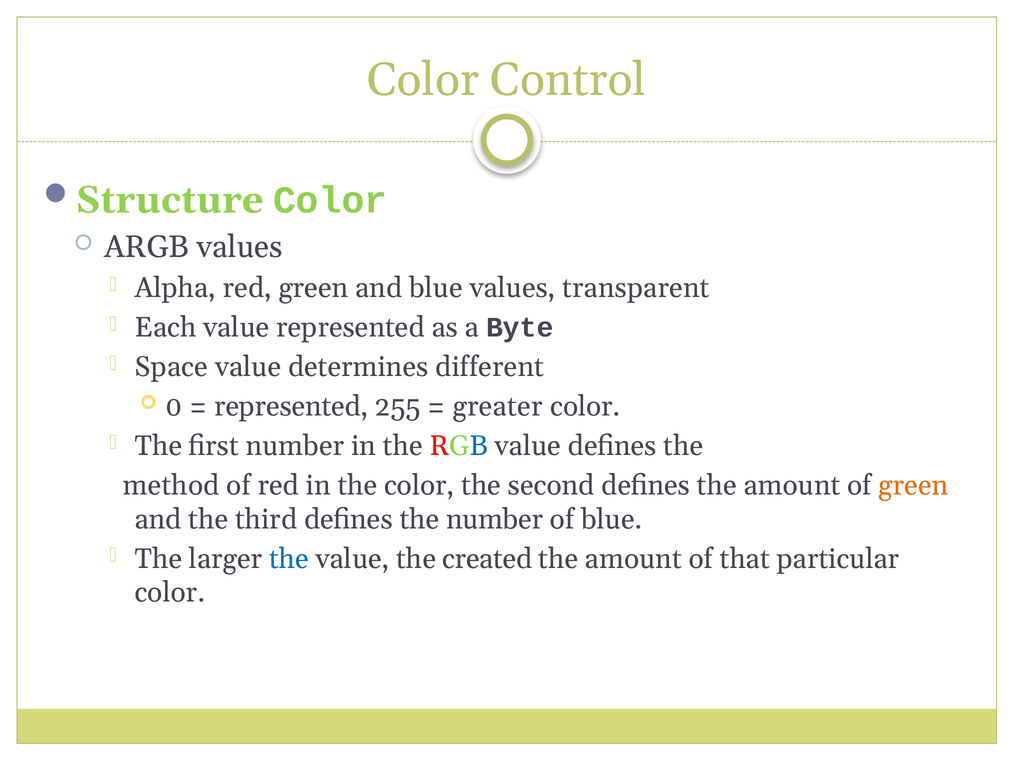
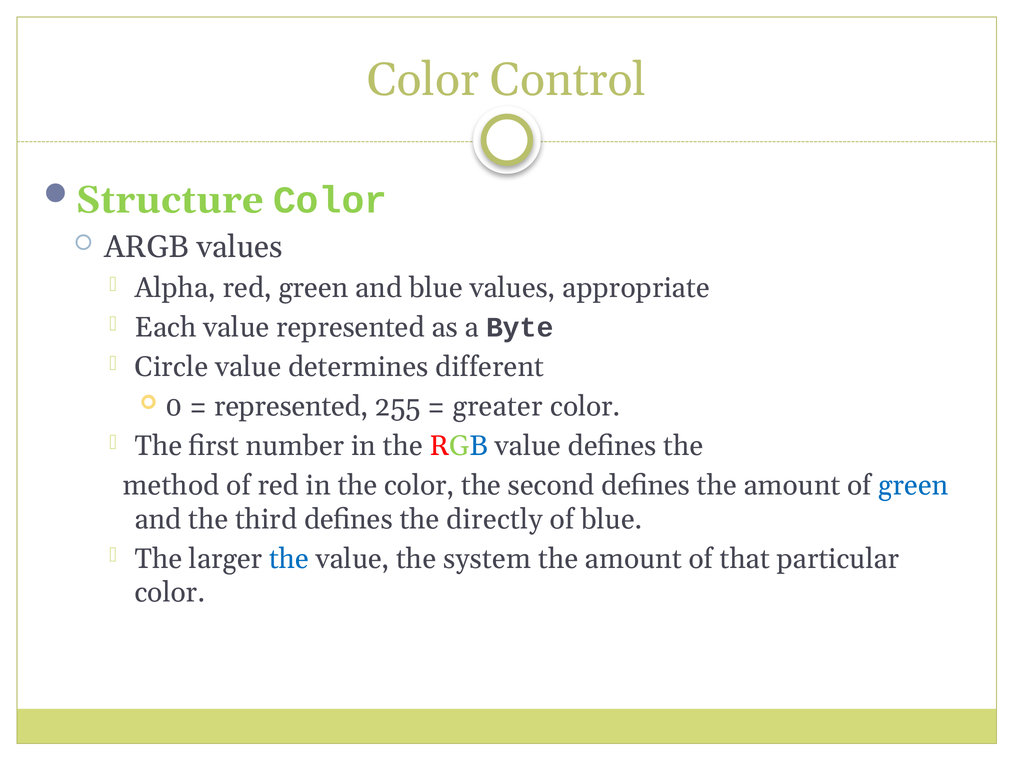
transparent: transparent -> appropriate (636, 288)
Space: Space -> Circle (171, 367)
green colour: orange -> blue (913, 485)
the number: number -> directly (494, 519)
created: created -> system (487, 558)
